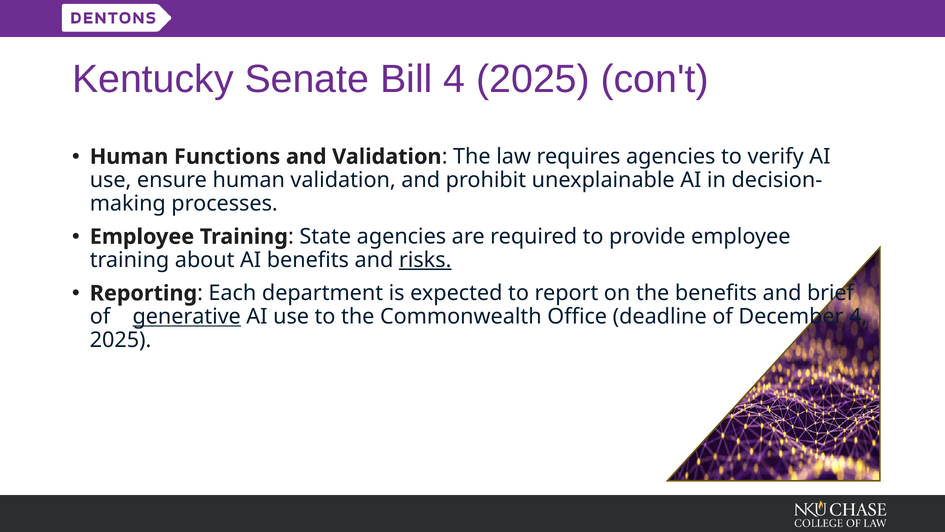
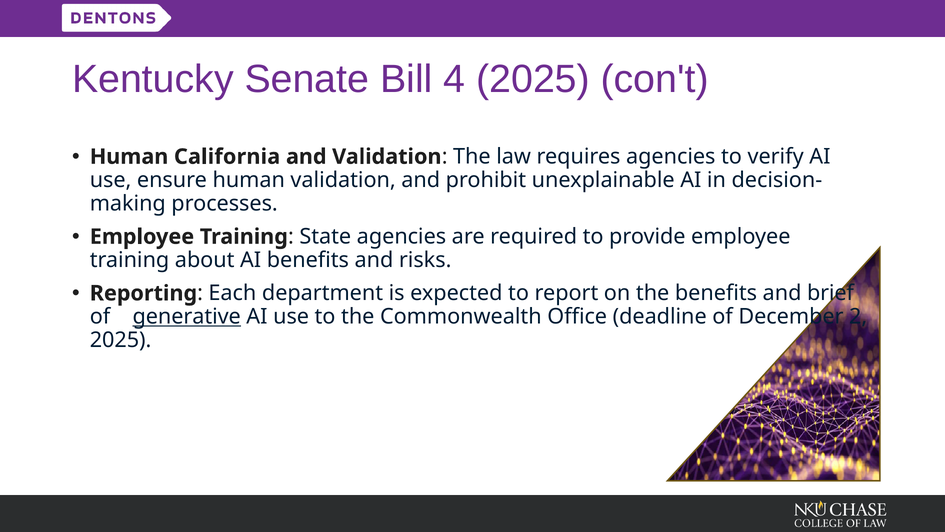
Functions: Functions -> California (227, 157)
risks underline: present -> none (425, 260)
December 4: 4 -> 2 (858, 316)
